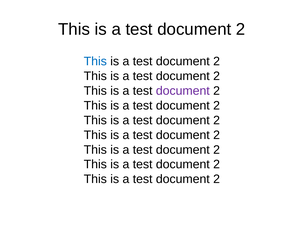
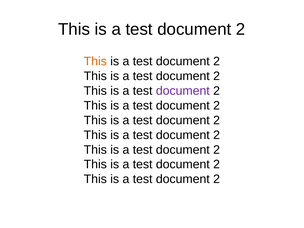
This colour: blue -> orange (95, 61)
